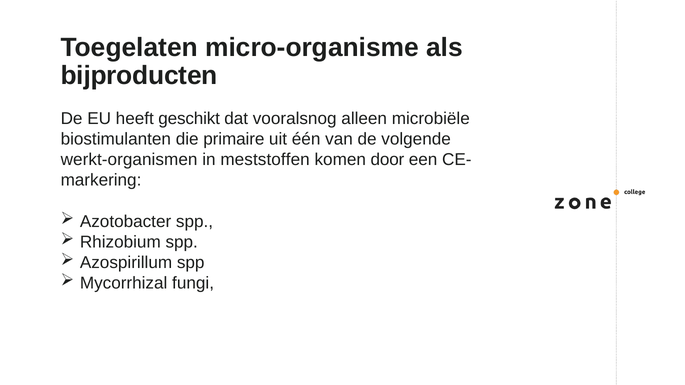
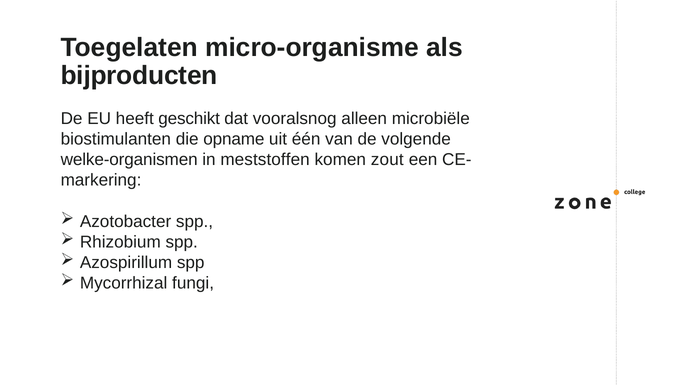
primaire: primaire -> opname (234, 139)
werkt-organismen: werkt-organismen -> welke-organismen (129, 160)
door: door -> zout (387, 160)
